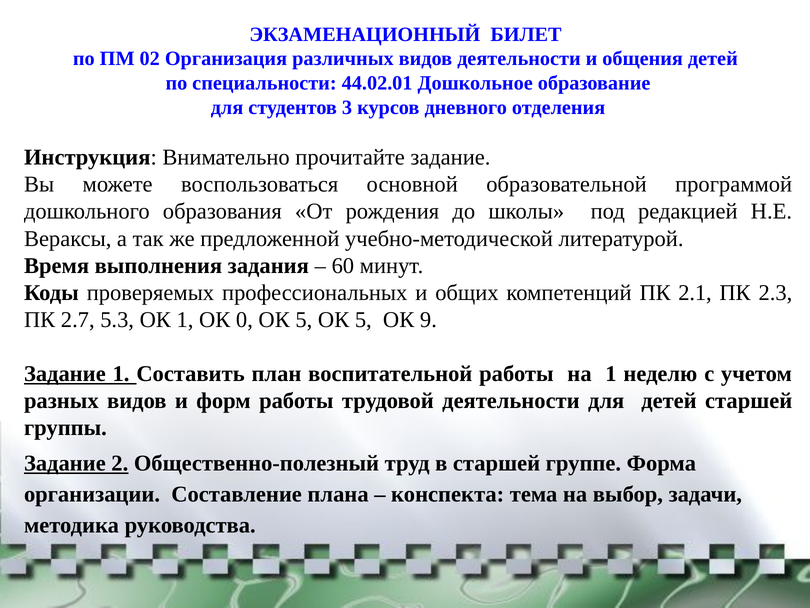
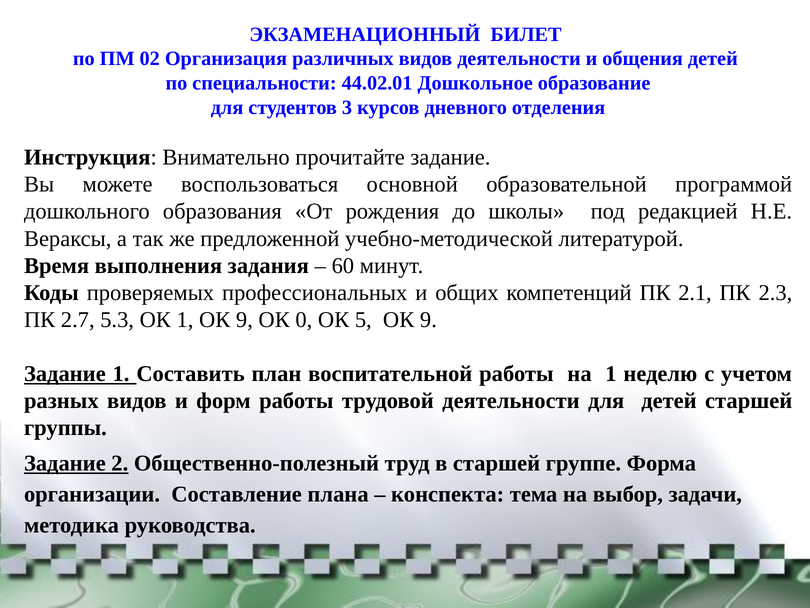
1 ОК 0: 0 -> 9 (244, 319)
5: 5 -> 0 (304, 319)
